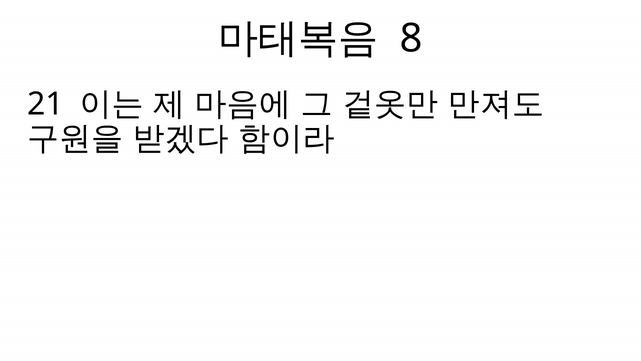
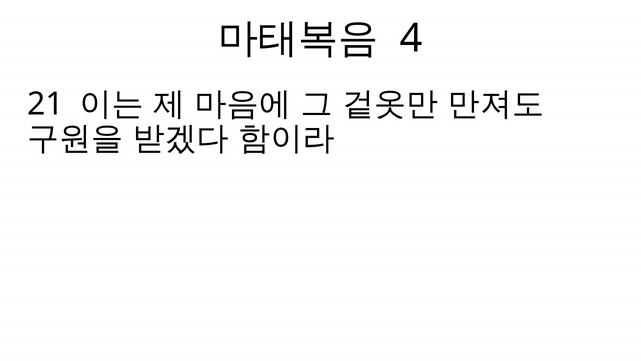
8: 8 -> 4 (411, 39)
